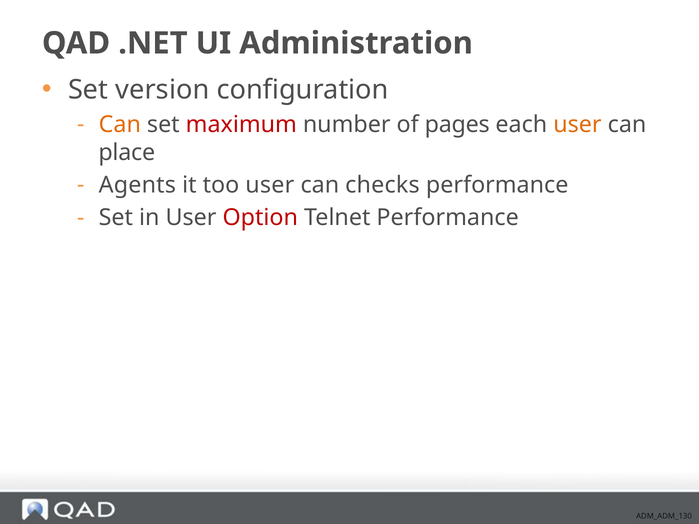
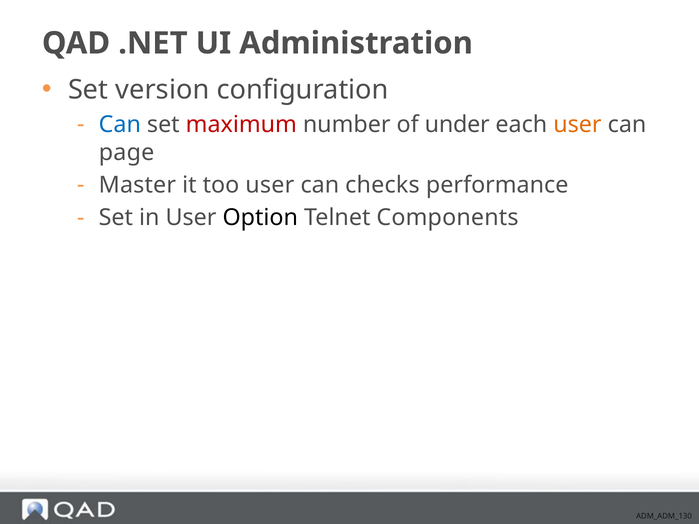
Can colour: orange -> blue (120, 125)
pages: pages -> under (457, 125)
place: place -> page (127, 153)
Agents: Agents -> Master (137, 185)
Option colour: red -> black (260, 218)
Telnet Performance: Performance -> Components (448, 218)
